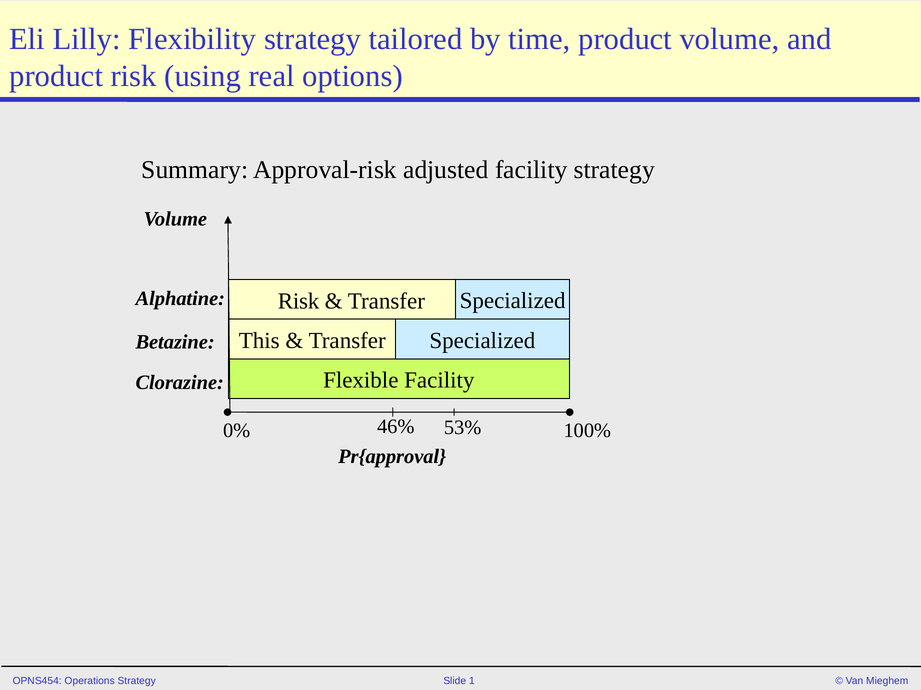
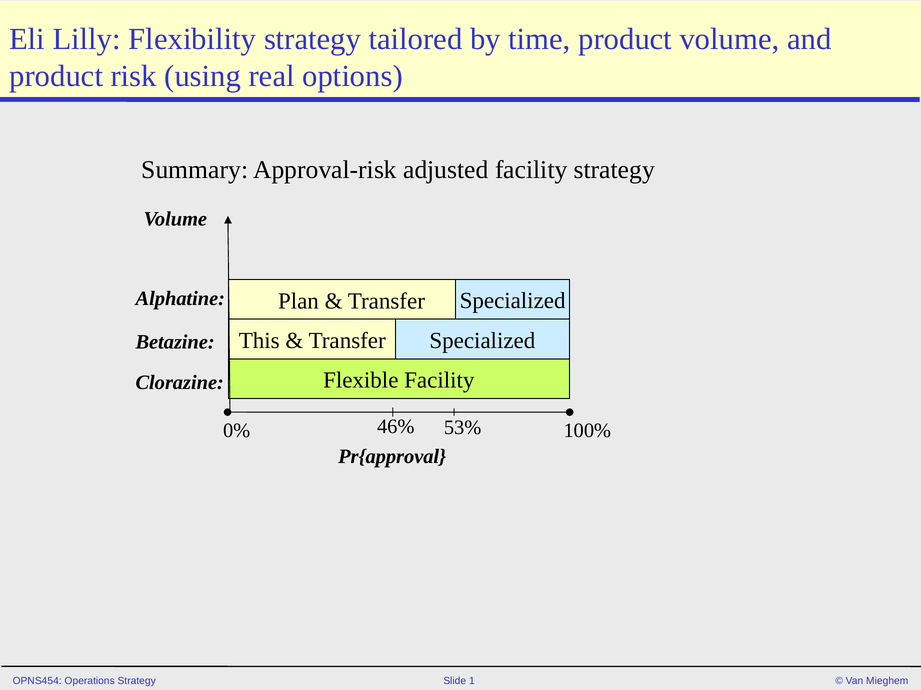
Risk: Risk -> Plan (298, 301)
